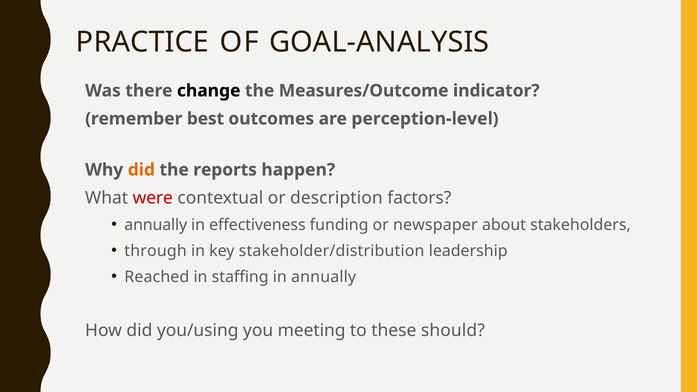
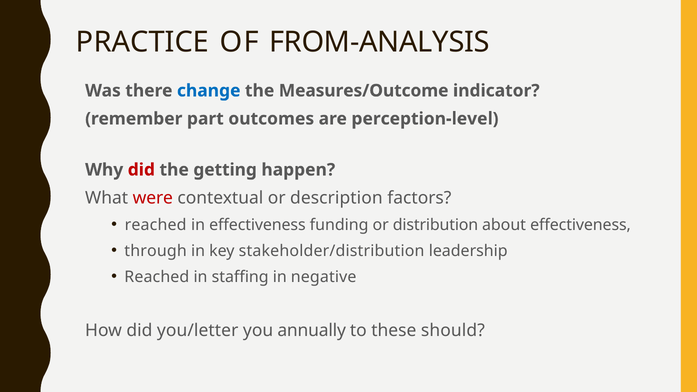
GOAL-ANALYSIS: GOAL-ANALYSIS -> FROM-ANALYSIS (379, 42)
change colour: black -> blue (209, 91)
best: best -> part (205, 119)
did colour: orange -> red (141, 170)
reports: reports -> getting (225, 170)
annually: annually -> reached (156, 225)
newspaper: newspaper -> distribution (436, 225)
about stakeholders: stakeholders -> effectiveness (581, 225)
in annually: annually -> negative (324, 277)
you/using: you/using -> you/letter (198, 331)
meeting: meeting -> annually (312, 331)
